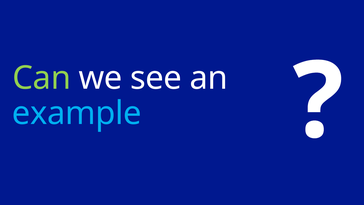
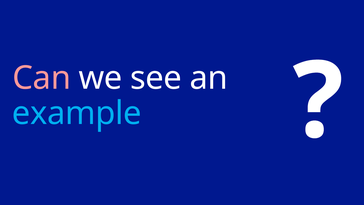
Can colour: light green -> pink (42, 78)
